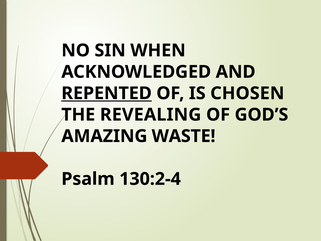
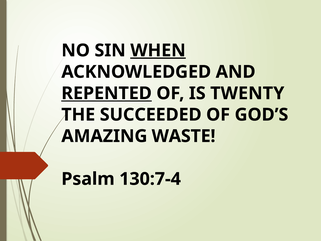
WHEN underline: none -> present (158, 50)
CHOSEN: CHOSEN -> TWENTY (247, 93)
REVEALING: REVEALING -> SUCCEEDED (151, 115)
130:2-4: 130:2-4 -> 130:7-4 (150, 179)
